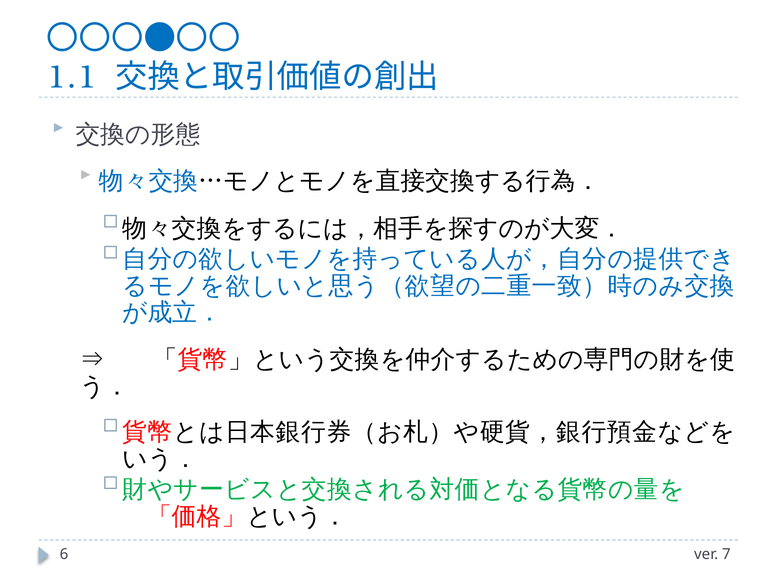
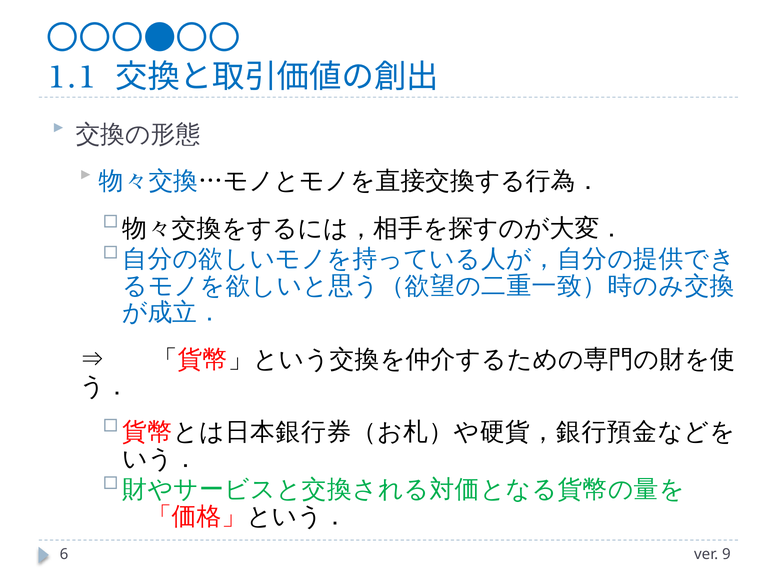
7: 7 -> 9 (726, 554)
